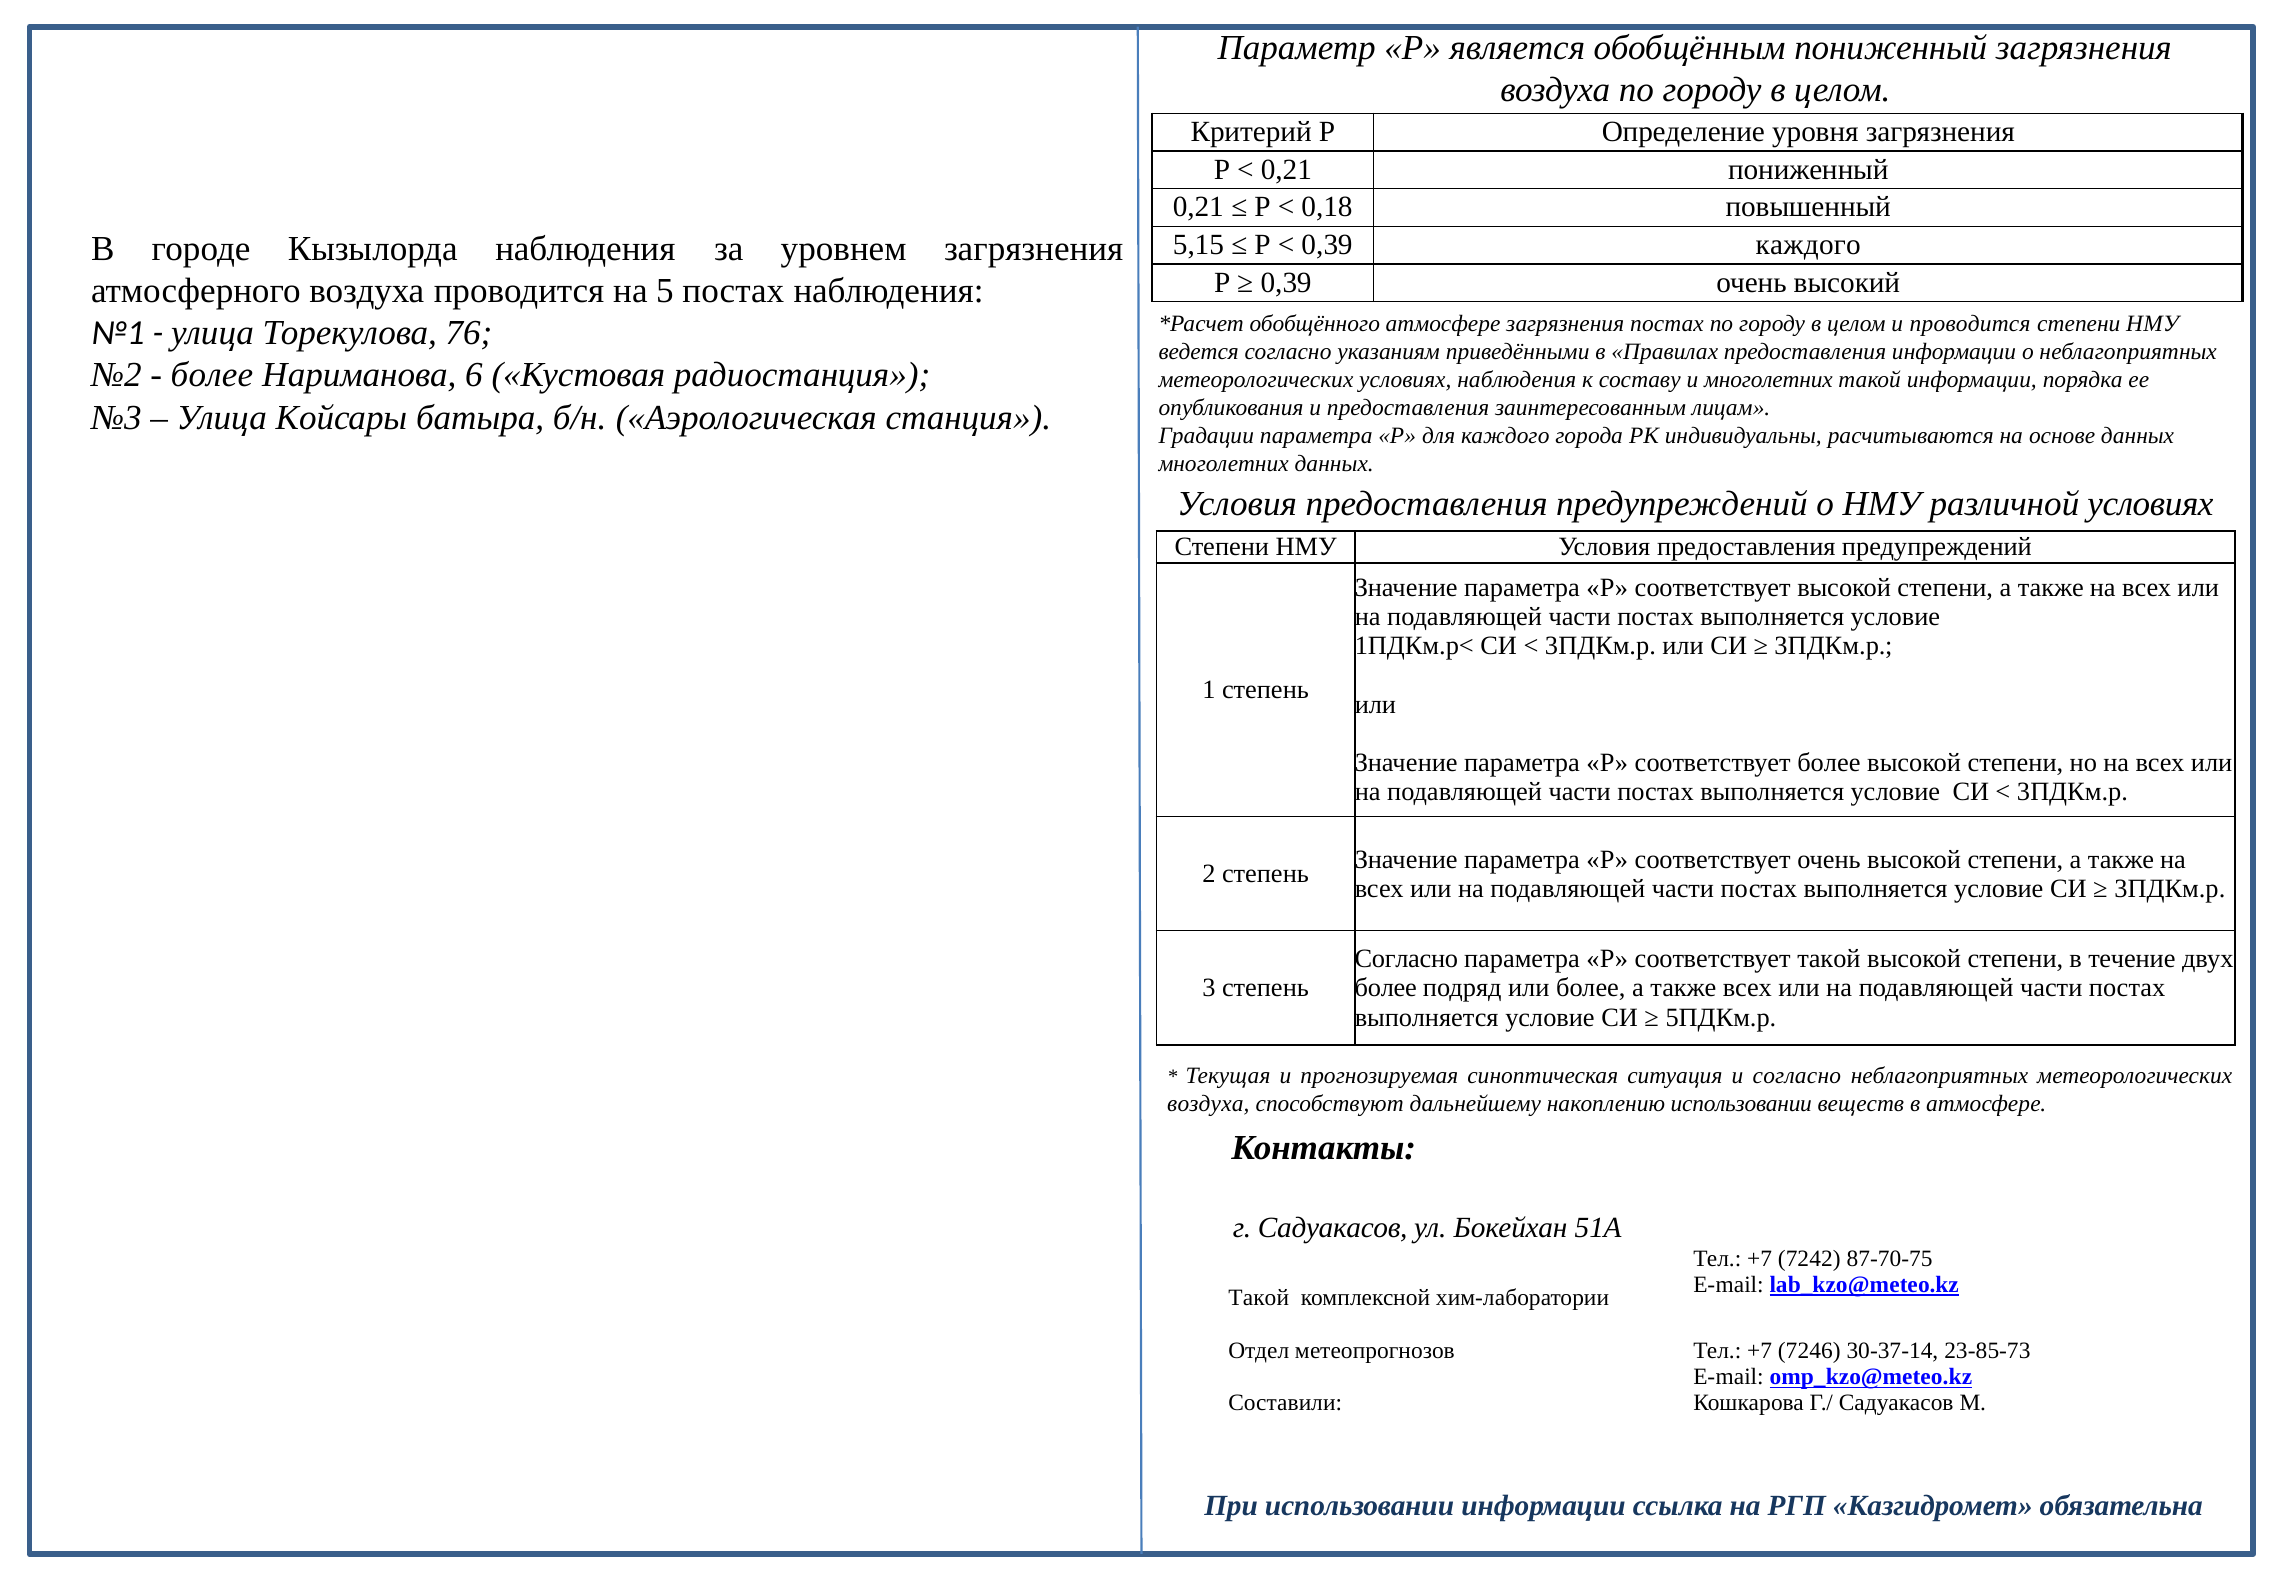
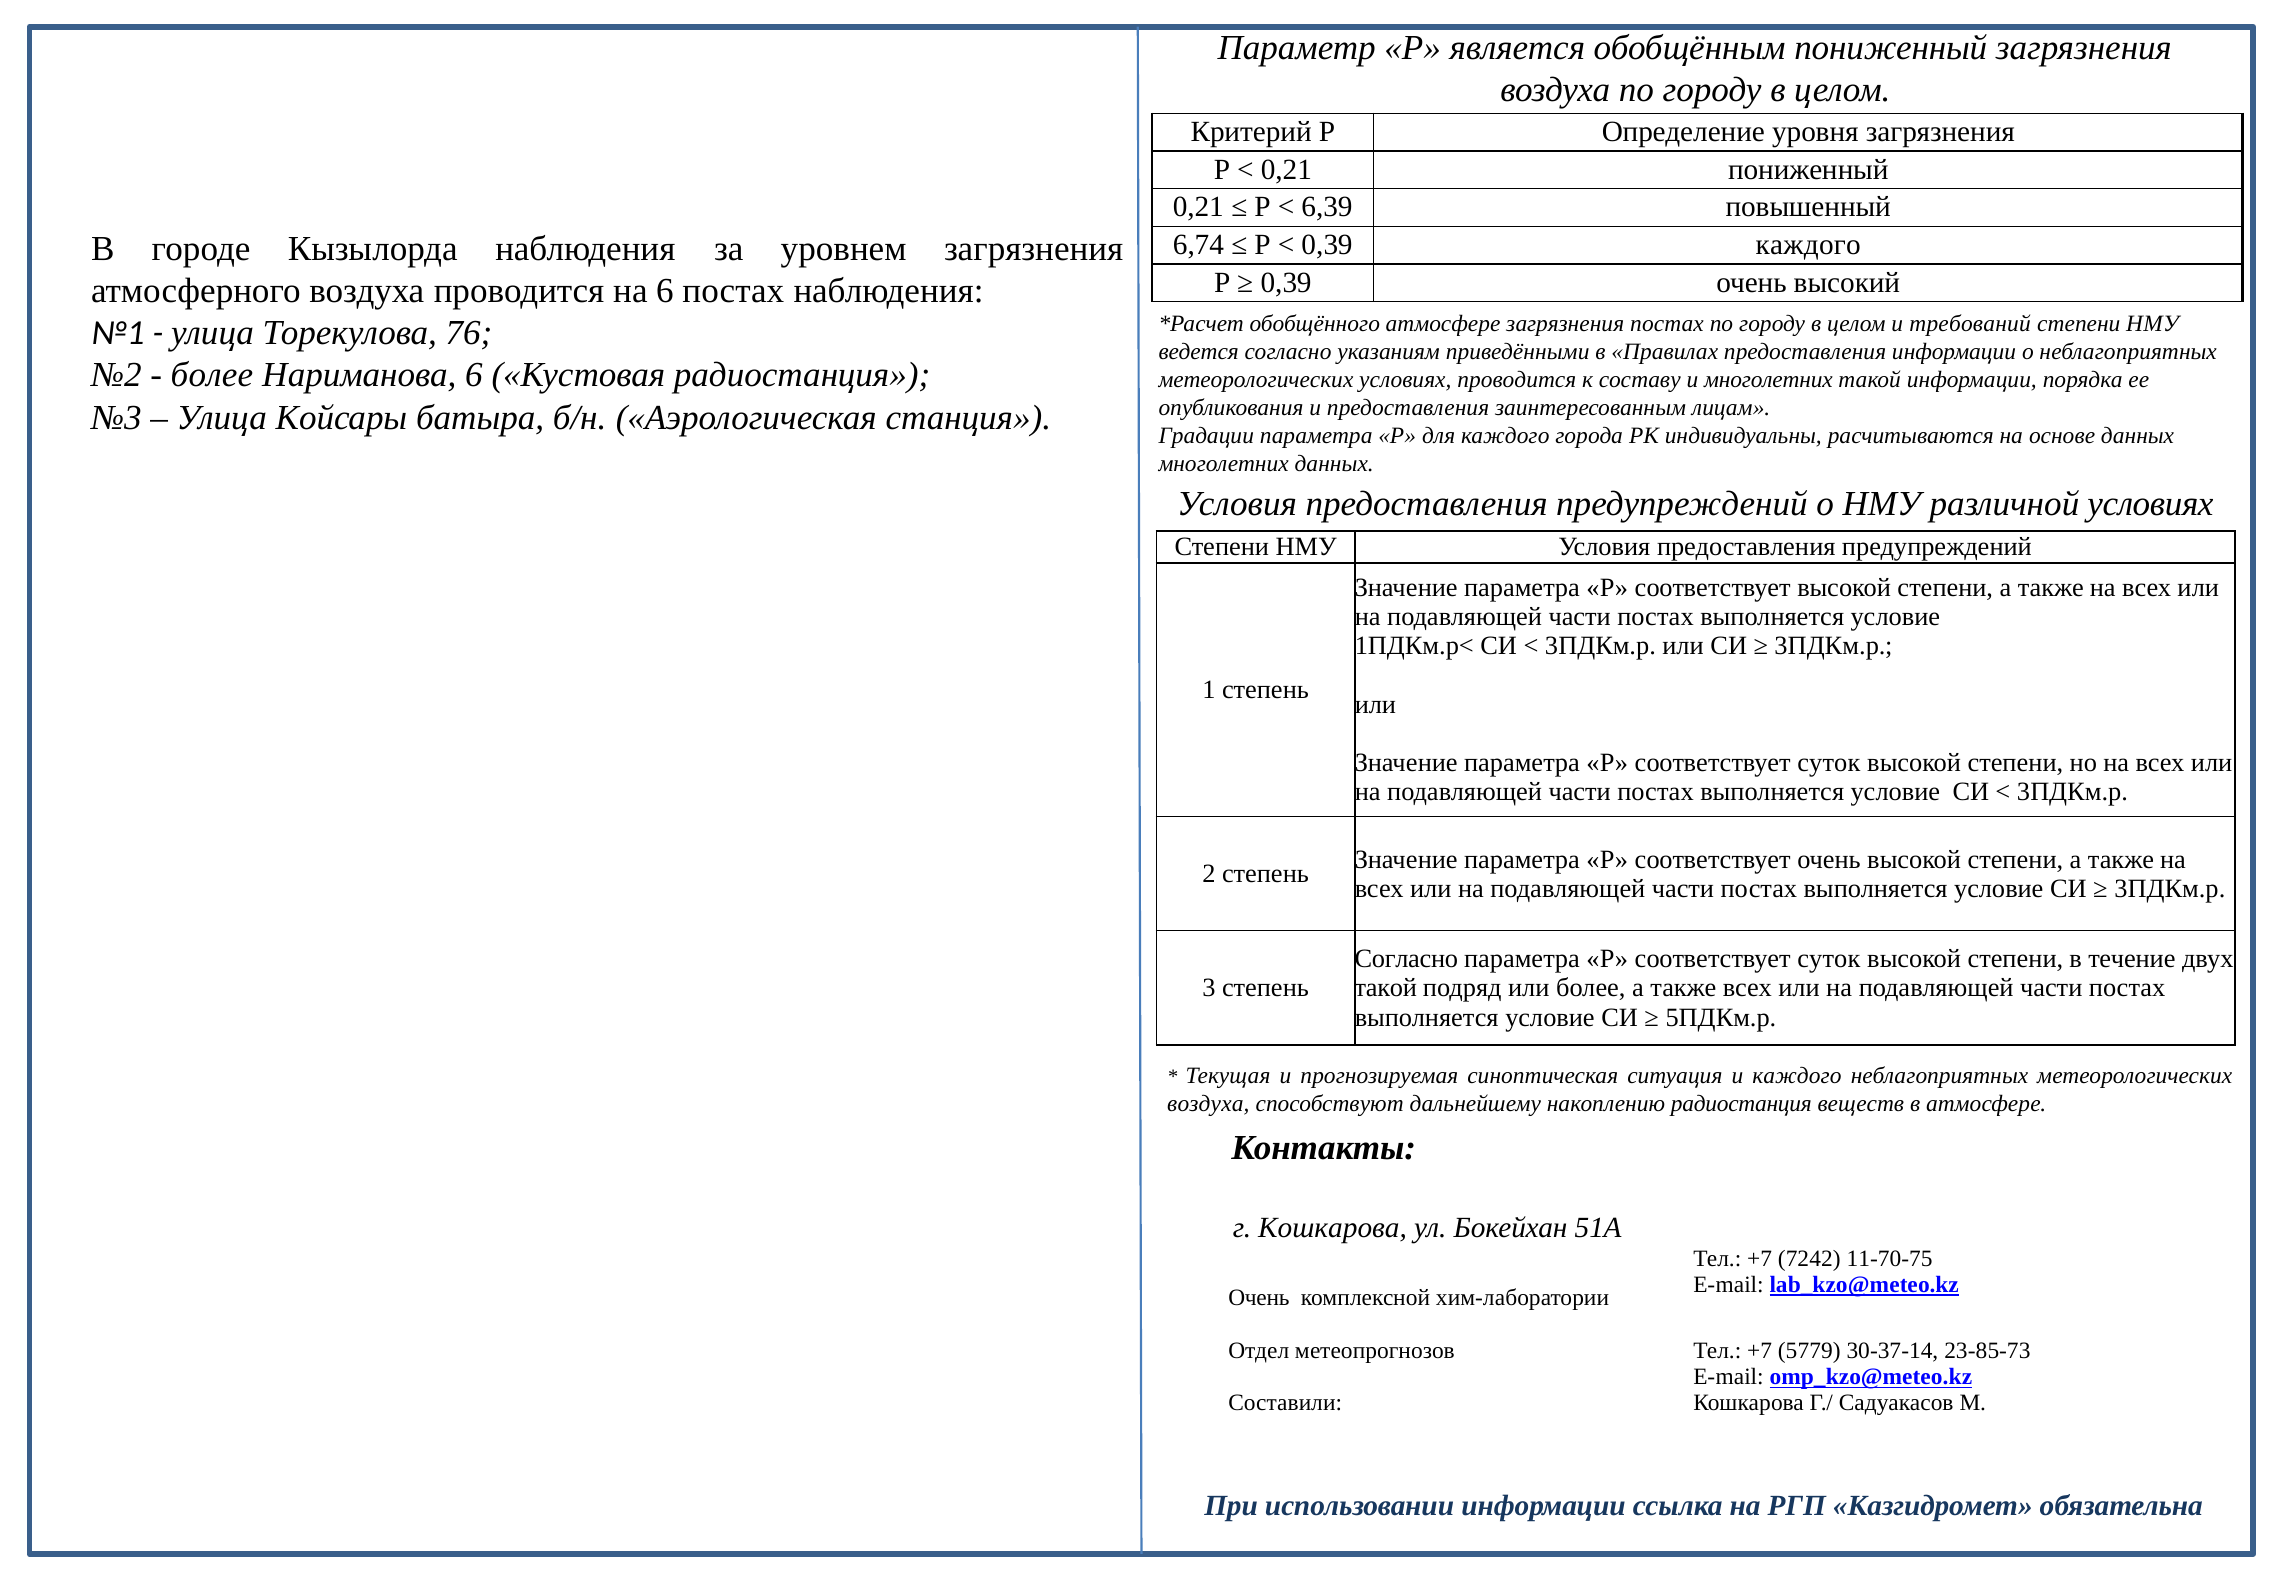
0,18: 0,18 -> 6,39 (1327, 207)
5,15: 5,15 -> 6,74 (1198, 245)
на 5: 5 -> 6 (665, 291)
и проводится: проводится -> требований (1970, 324)
условиях наблюдения: наблюдения -> проводится (1517, 380)
более: более -> суток (1829, 763)
такой: такой -> суток (1829, 959)
более: более -> такой (1386, 988)
и согласно: согласно -> каждого (1797, 1075)
накоплению использовании: использовании -> радиостанция (1741, 1103)
г Садуакасов: Садуакасов -> Кошкарова (1333, 1228)
87-70-75: 87-70-75 -> 11-70-75 (1890, 1258)
Такой: Такой -> Очень (1259, 1297)
7246: 7246 -> 5779 (1809, 1351)
